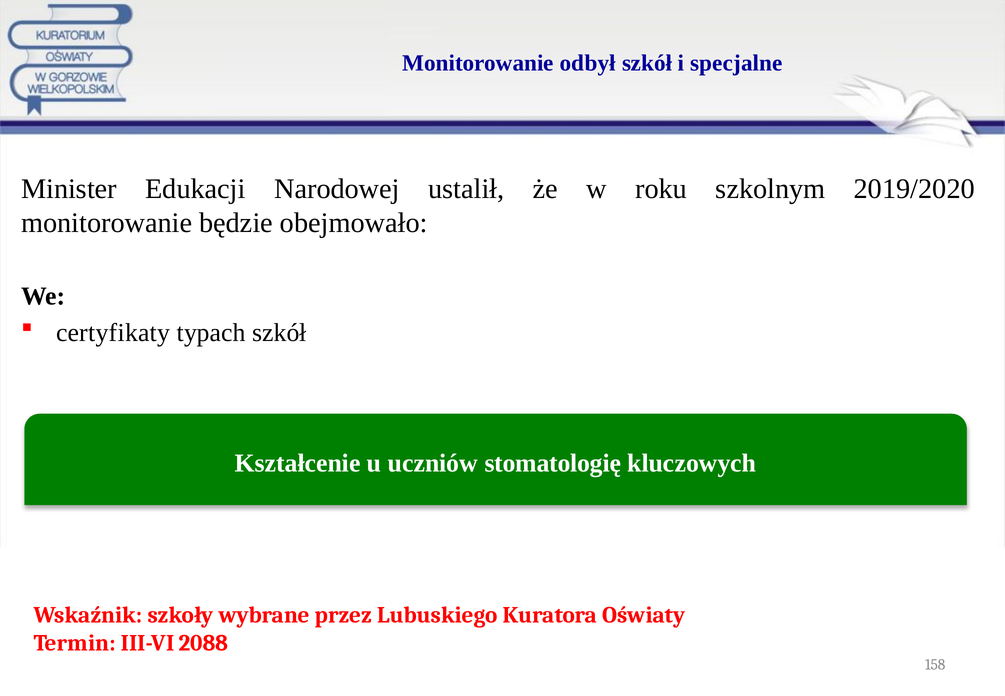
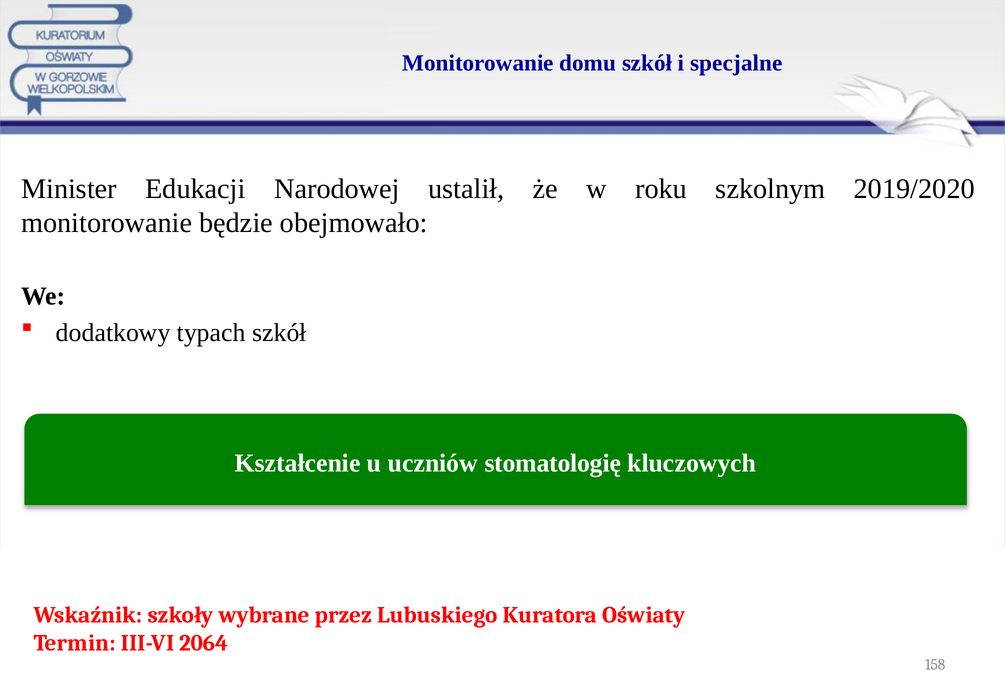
odbył: odbył -> domu (588, 63)
certyfikaty: certyfikaty -> dodatkowy (113, 332)
2088: 2088 -> 2064 (204, 643)
